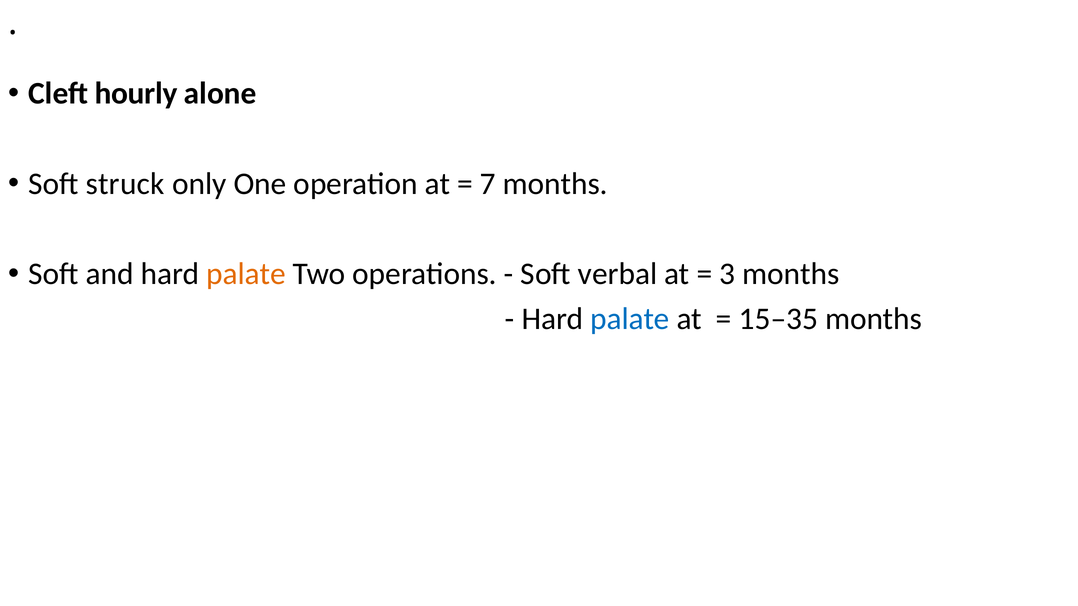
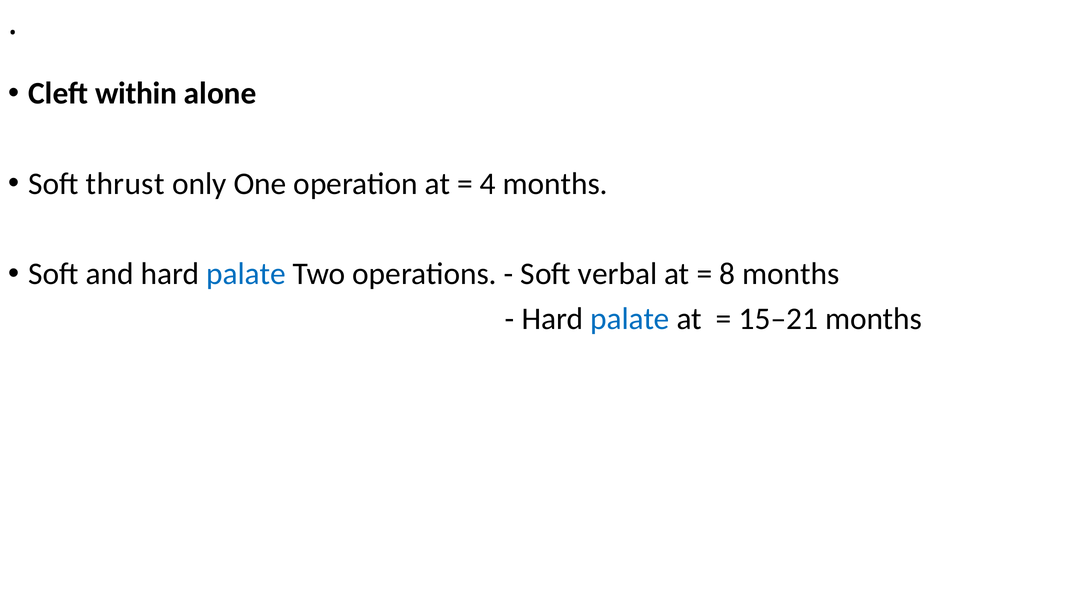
hourly: hourly -> within (136, 94)
struck: struck -> thrust (125, 184)
7: 7 -> 4 (488, 184)
palate colour: orange -> blue (246, 274)
3: 3 -> 8 (727, 274)
15–35: 15–35 -> 15–21 (778, 319)
